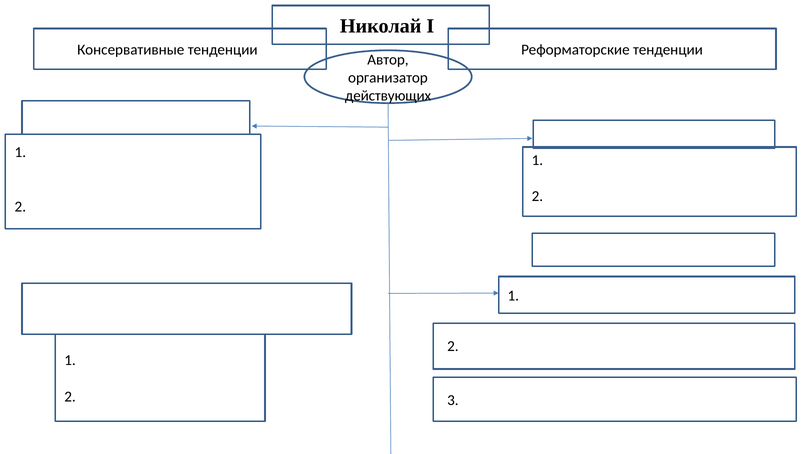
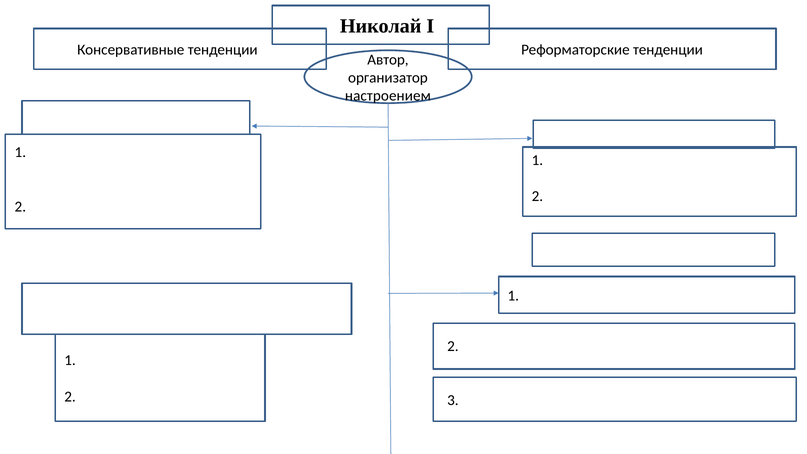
действующих: действующих -> настроением (388, 96)
